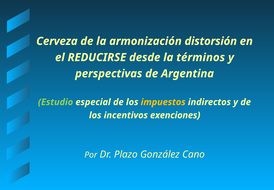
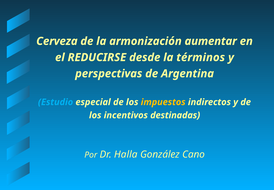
distorsión: distorsión -> aumentar (211, 41)
Estudio colour: light green -> light blue (56, 102)
exenciones: exenciones -> destinadas (175, 115)
Plazo: Plazo -> Halla (126, 154)
